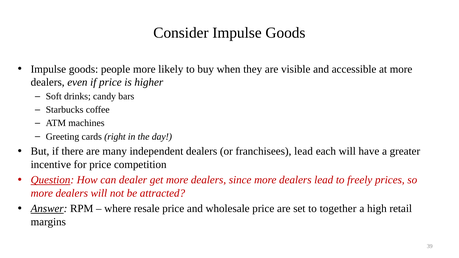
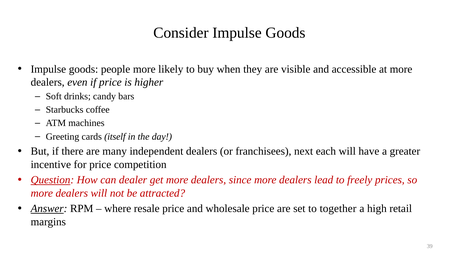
right: right -> itself (115, 137)
franchisees lead: lead -> next (304, 151)
